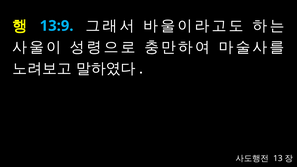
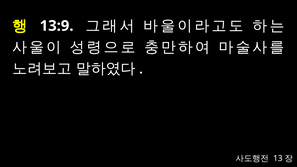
13:9 colour: light blue -> white (57, 26)
